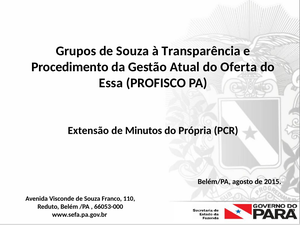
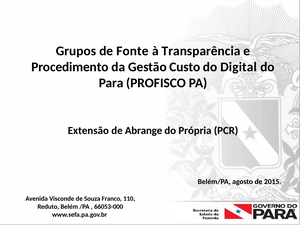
Souza: Souza -> Fonte (133, 51)
Atual: Atual -> Custo (185, 67)
Oferta: Oferta -> Digital (239, 67)
Essa: Essa -> Para (111, 83)
Minutos: Minutos -> Abrange (144, 131)
